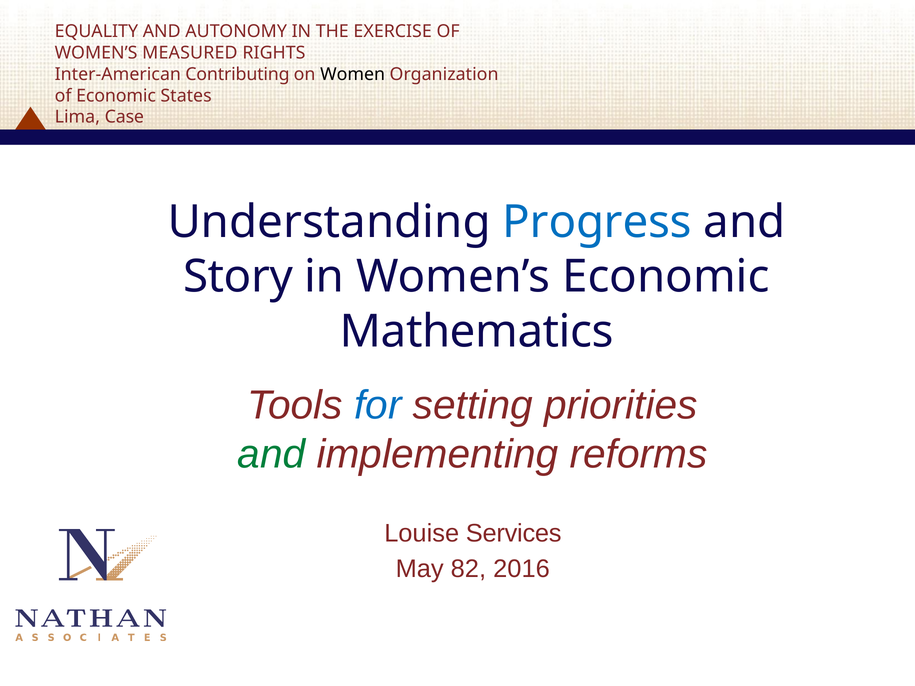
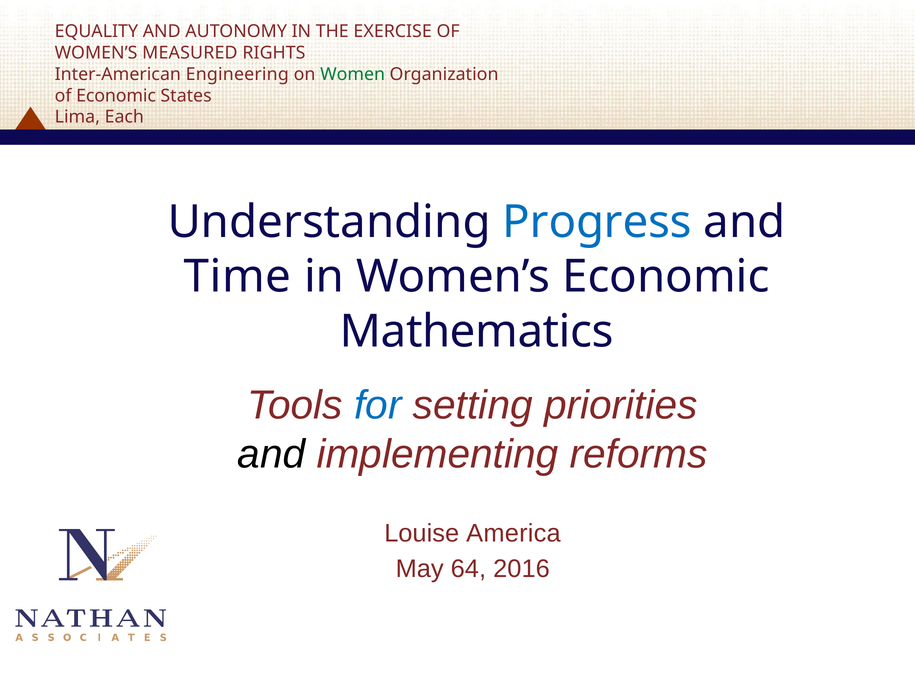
Contributing: Contributing -> Engineering (237, 74)
Women colour: black -> green (353, 74)
Case: Case -> Each (124, 117)
Story: Story -> Time (238, 277)
and colour: green -> black (271, 454)
Services: Services -> America (513, 534)
82: 82 -> 64 (468, 569)
